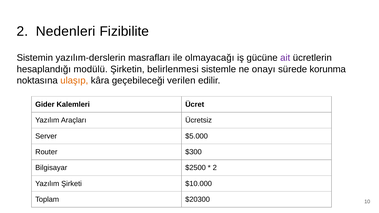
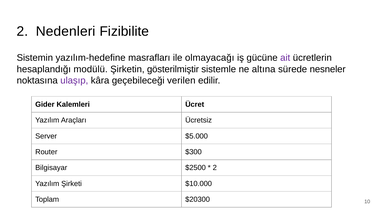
yazılım-derslerin: yazılım-derslerin -> yazılım-hedefine (91, 58)
belirlenmesi: belirlenmesi -> gösterilmiştir (173, 69)
onayı: onayı -> altına (264, 69)
korunma: korunma -> nesneler (328, 69)
ulaşıp colour: orange -> purple (74, 81)
